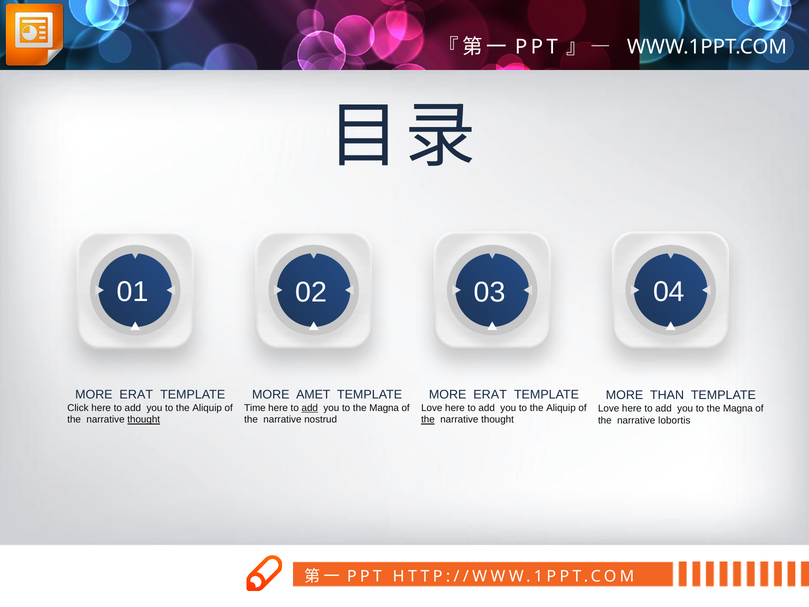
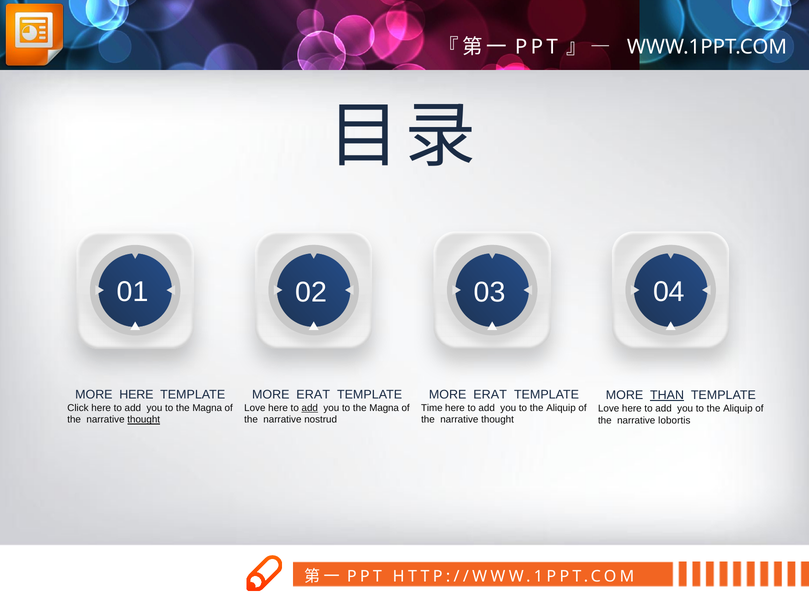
ERAT: ERAT -> HERE (136, 394)
AMET: AMET -> ERAT (313, 394)
THAN underline: none -> present (667, 395)
Aliquip: Aliquip -> Magna (207, 408)
Time: Time -> Love (255, 408)
Love: Love -> Time (432, 408)
Magna: Magna -> Aliquip (738, 409)
the underline: present -> none (428, 420)
